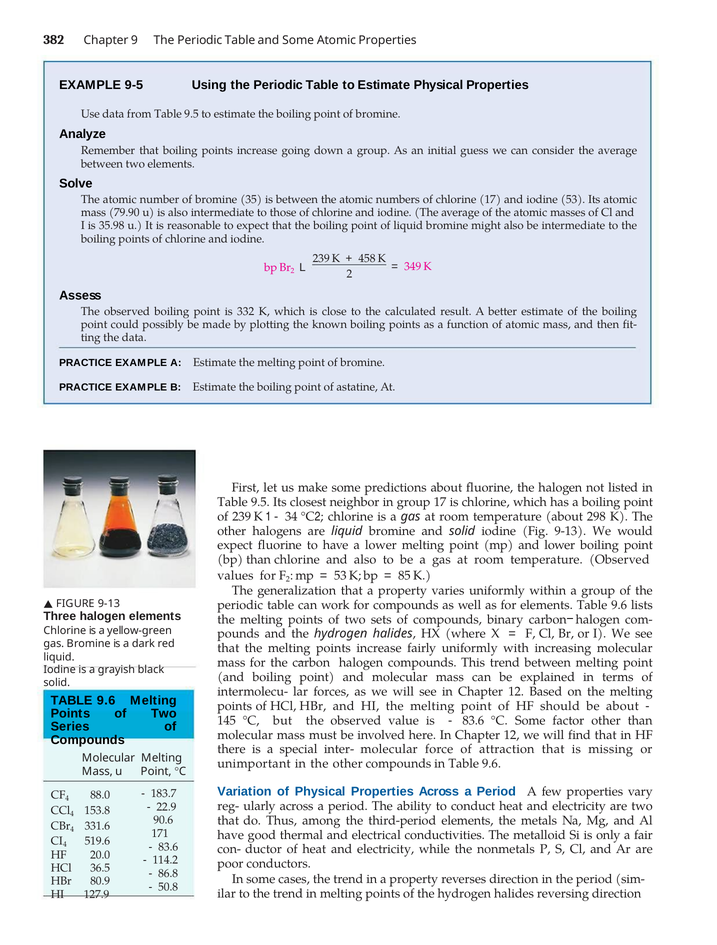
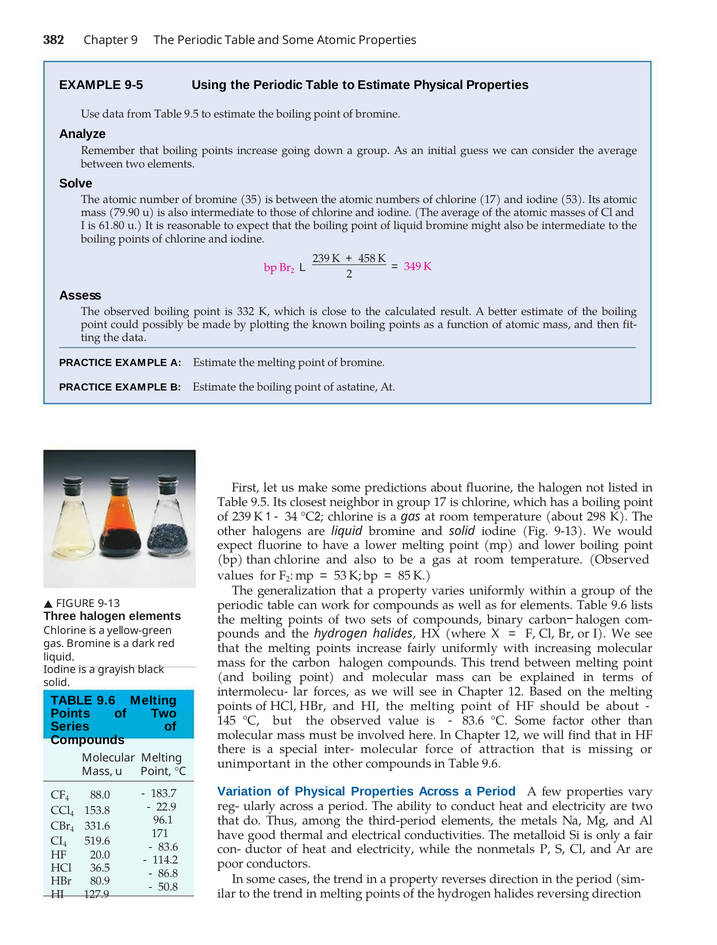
35.98: 35.98 -> 61.80 (112, 226)
90.6: 90.6 -> 96.1 (163, 820)
